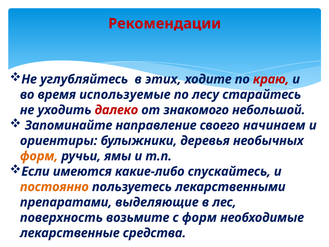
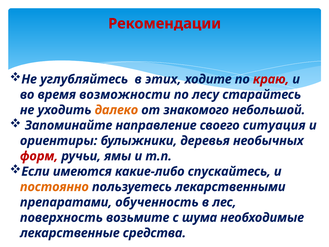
используемые: используемые -> возможности (125, 95)
далеко colour: red -> orange (116, 110)
начинаем: начинаем -> ситуация (274, 125)
форм colour: orange -> red (39, 156)
выделяющие: выделяющие -> обученность (157, 202)
с форм: форм -> шума (200, 217)
